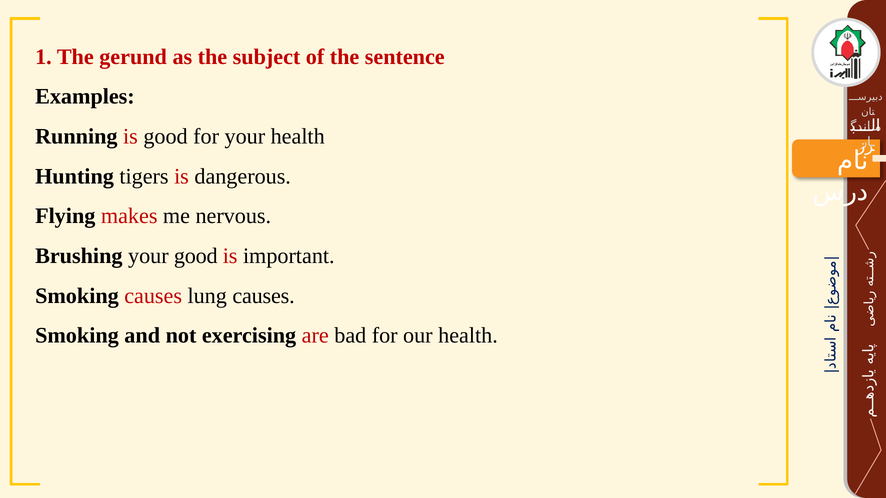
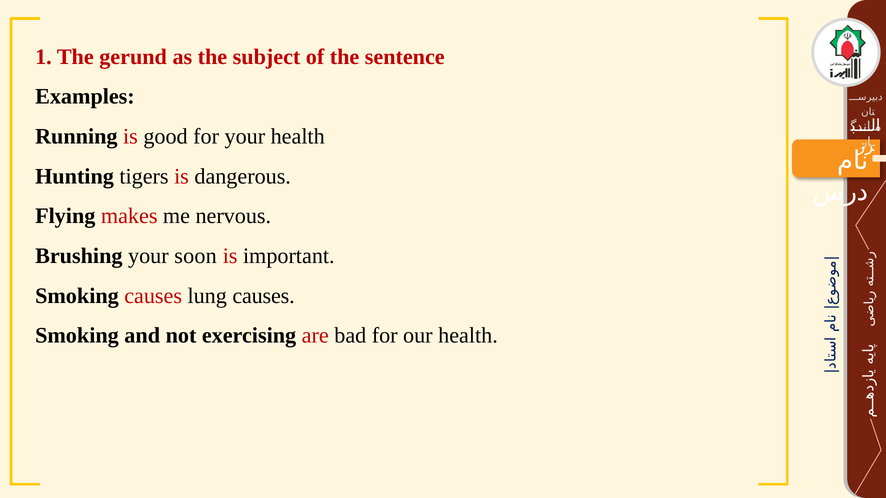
your good: good -> soon (196, 256)
